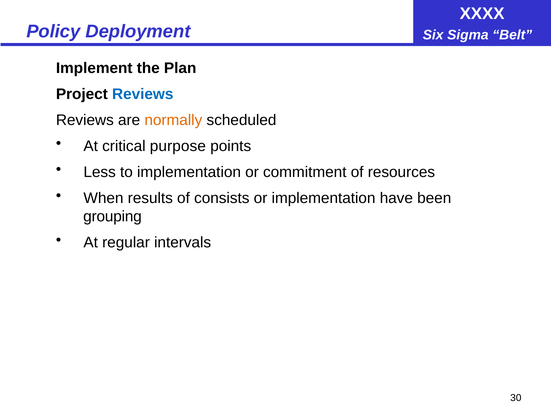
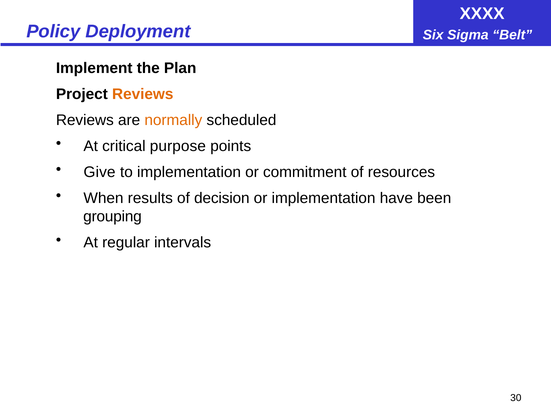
Reviews colour: blue -> orange (143, 94)
Less: Less -> Give (100, 172)
consists: consists -> decision (222, 198)
